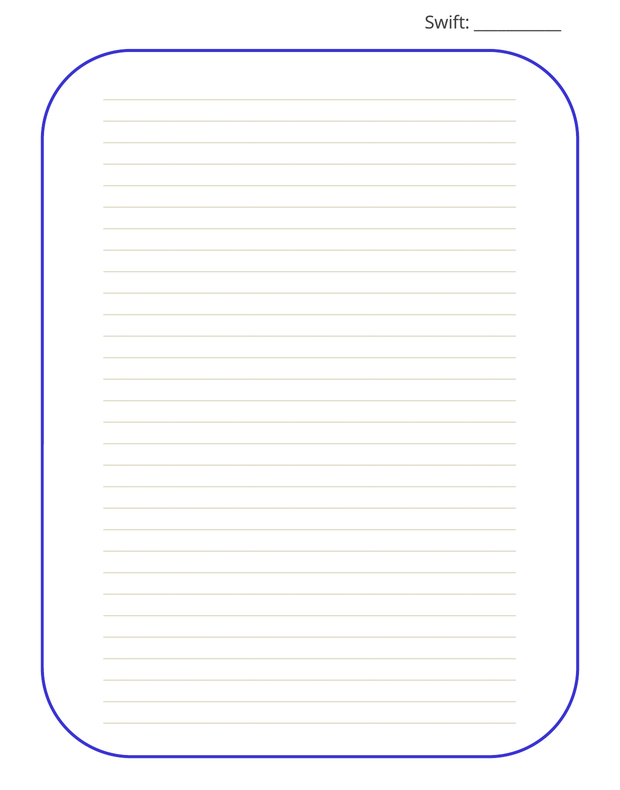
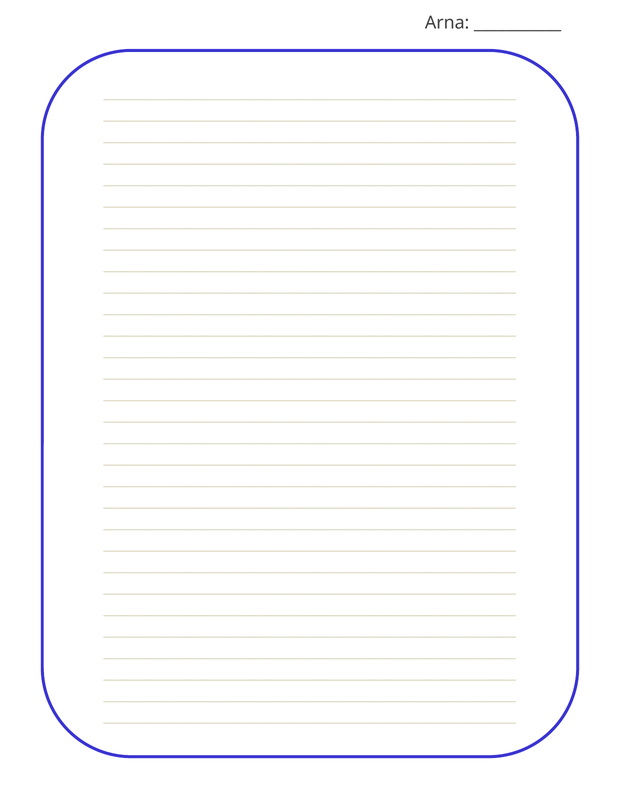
Swift: Swift -> Arna (447, 23)
